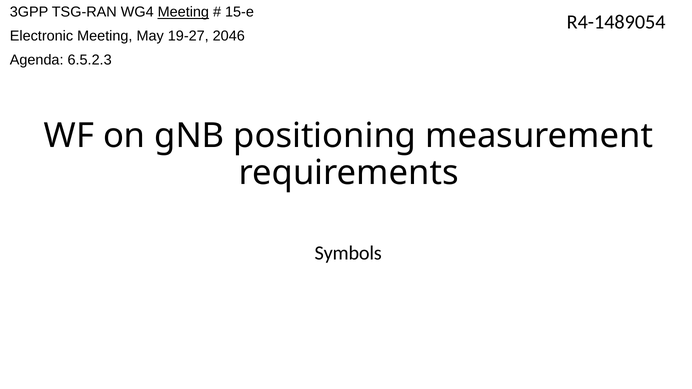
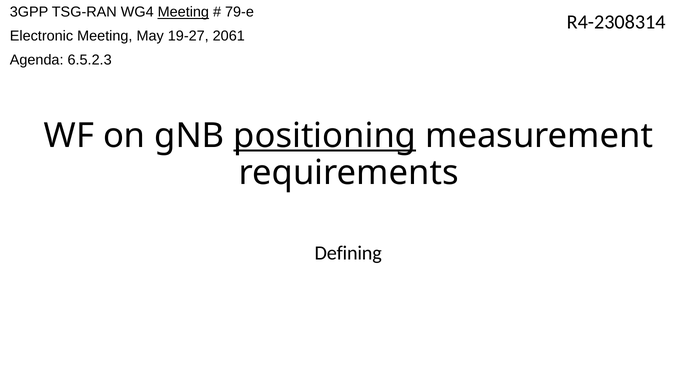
15-e: 15-e -> 79-e (239, 12)
R4-1489054: R4-1489054 -> R4-2308314 (616, 22)
2046: 2046 -> 2061 (229, 36)
positioning underline: none -> present (325, 136)
Symbols: Symbols -> Defining (348, 253)
